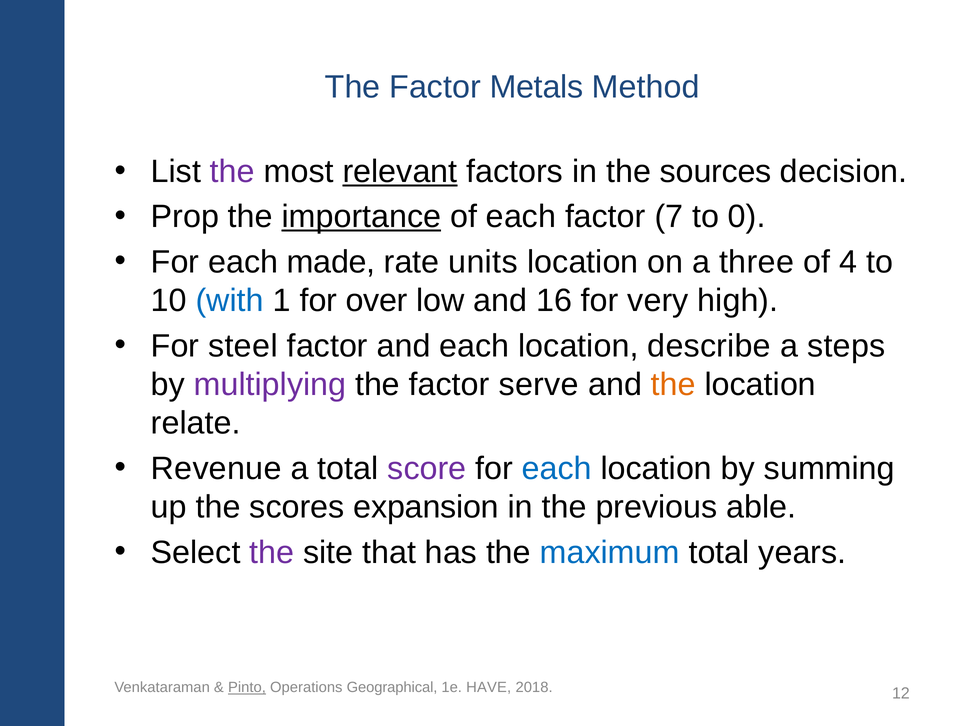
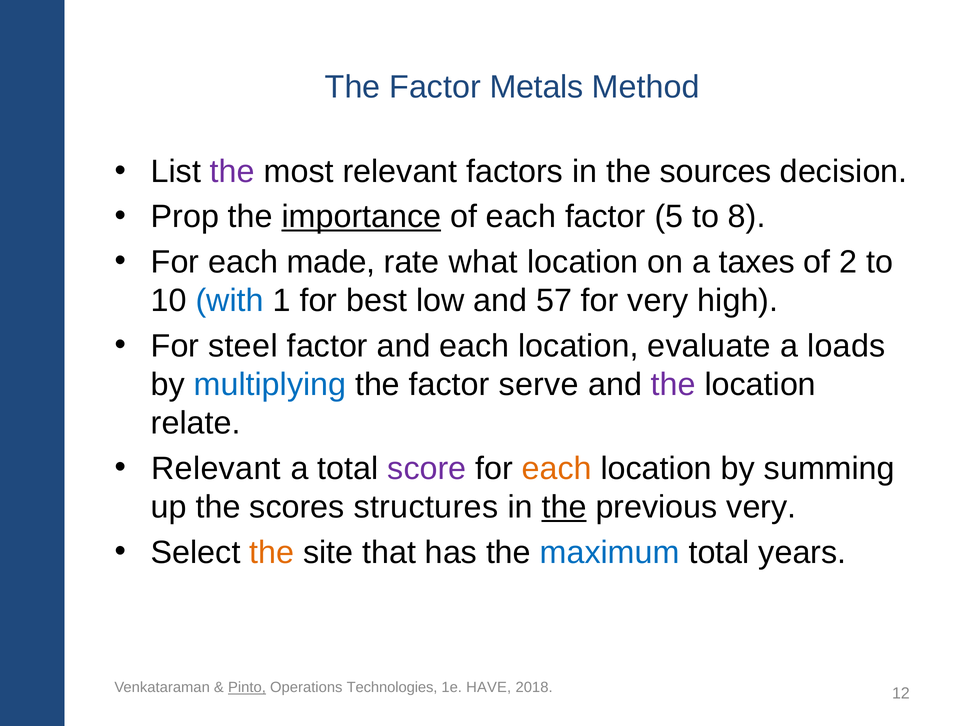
relevant underline: present -> none (400, 172)
7: 7 -> 5 (669, 217)
0: 0 -> 8 (747, 217)
units: units -> what (483, 262)
three: three -> taxes (757, 262)
4: 4 -> 2 (848, 262)
over: over -> best (377, 301)
16: 16 -> 57 (554, 301)
describe: describe -> evaluate (709, 346)
steps: steps -> loads (846, 346)
multiplying colour: purple -> blue (270, 385)
the colour: orange -> purple (673, 385)
Revenue: Revenue -> Relevant (216, 468)
each colour: blue -> orange (557, 468)
expansion: expansion -> structures (426, 507)
the underline: none -> present (564, 507)
previous able: able -> very (761, 507)
the colour: purple -> orange (272, 552)
Geographical: Geographical -> Technologies (392, 688)
